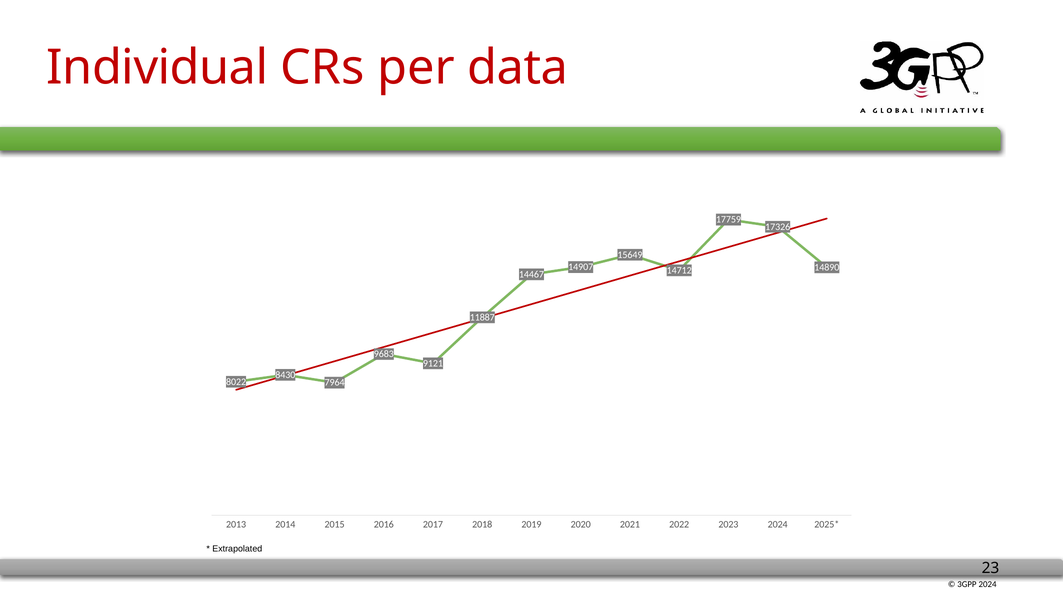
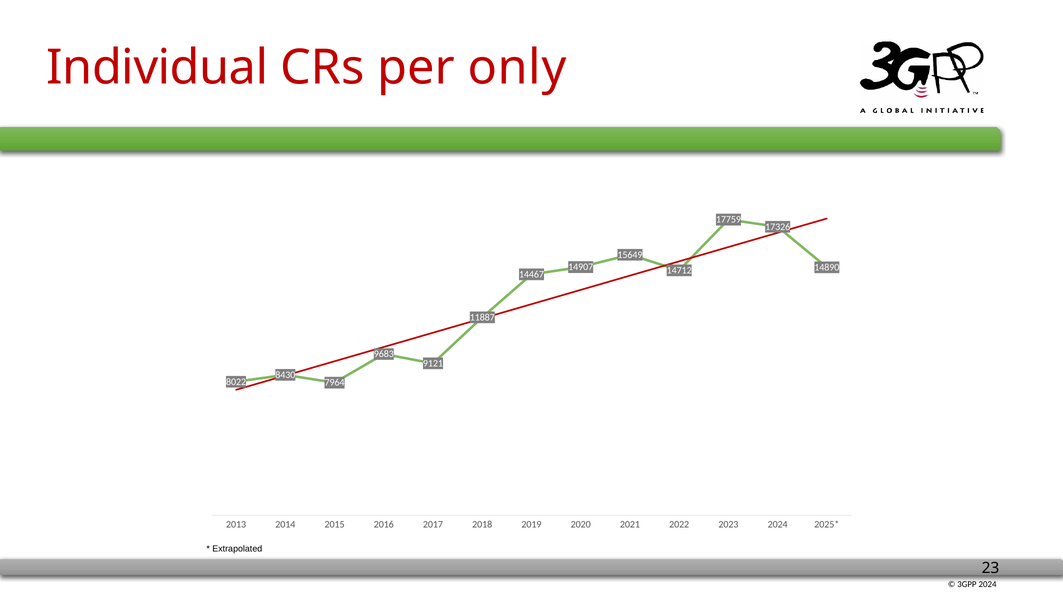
data: data -> only (517, 67)
